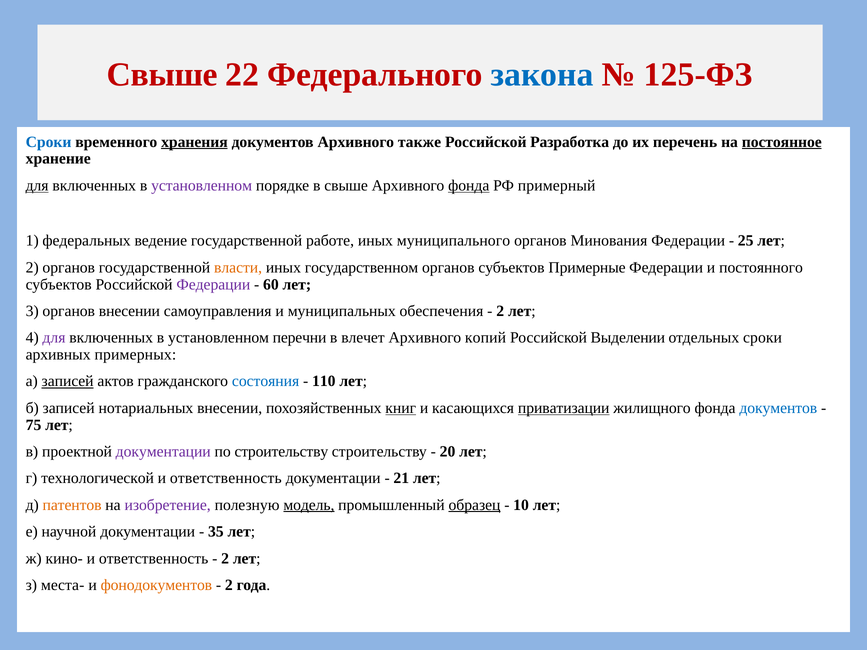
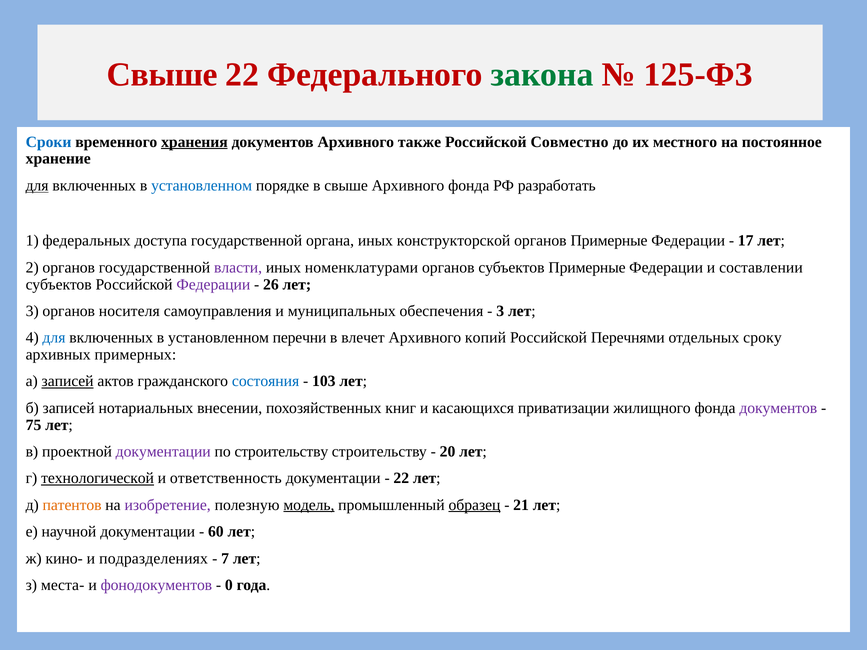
закона colour: blue -> green (542, 75)
Разработка: Разработка -> Совместно (570, 142)
перечень: перечень -> местного (685, 142)
постоянное underline: present -> none (782, 142)
установленном colour: purple -> blue (202, 186)
фонда underline: present -> none (469, 186)
примерный: примерный -> разработать (557, 186)
ведение: ведение -> доступа (161, 241)
работе: работе -> органа (330, 241)
муниципального: муниципального -> конструкторской (454, 241)
органов Минования: Минования -> Примерные (609, 241)
25: 25 -> 17 (746, 241)
власти colour: orange -> purple (238, 268)
государственном: государственном -> номенклатурами (361, 268)
постоянного: постоянного -> составлении (761, 268)
60: 60 -> 26 (271, 284)
органов внесении: внесении -> носителя (129, 311)
2: 2 -> 3 (500, 311)
для colour: purple -> blue (54, 338)
Выделении: Выделении -> Перечнями (628, 338)
отдельных сроки: сроки -> сроку (762, 338)
110: 110 -> 103 (324, 381)
книг underline: present -> none (401, 408)
приватизации underline: present -> none (564, 408)
документов colour: blue -> purple (778, 408)
технологической underline: none -> present (98, 478)
21: 21 -> 22 (401, 478)
10: 10 -> 21 (521, 505)
35: 35 -> 60 (216, 532)
кино- и ответственность: ответственность -> подразделениях (154, 559)
2: 2 -> 7 (225, 559)
фонодокументов colour: orange -> purple (156, 585)
2: 2 -> 0 (229, 585)
